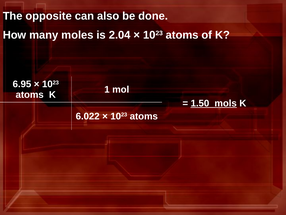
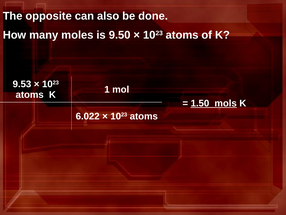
2.04: 2.04 -> 9.50 (120, 35)
6.95: 6.95 -> 9.53 (22, 84)
